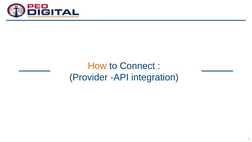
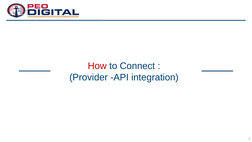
How colour: orange -> red (97, 66)
